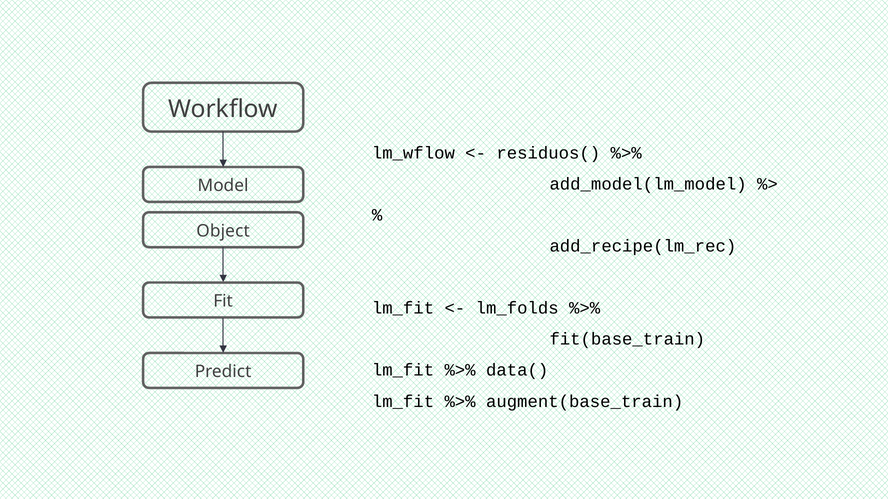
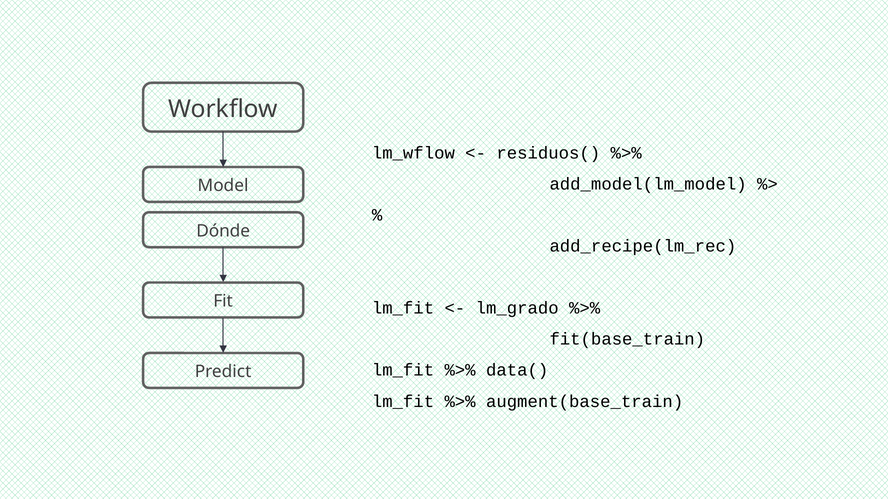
Object: Object -> Dónde (223, 231)
lm_folds: lm_folds -> lm_grado (517, 308)
